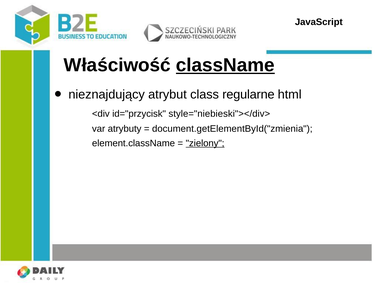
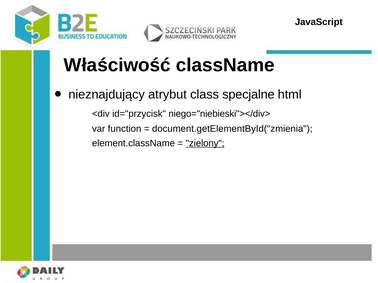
className underline: present -> none (225, 65)
regularne: regularne -> specjalne (248, 95)
style="niebieski"></div>: style="niebieski"></div> -> niego="niebieski"></div> (219, 114)
atrybuty: atrybuty -> function (125, 129)
